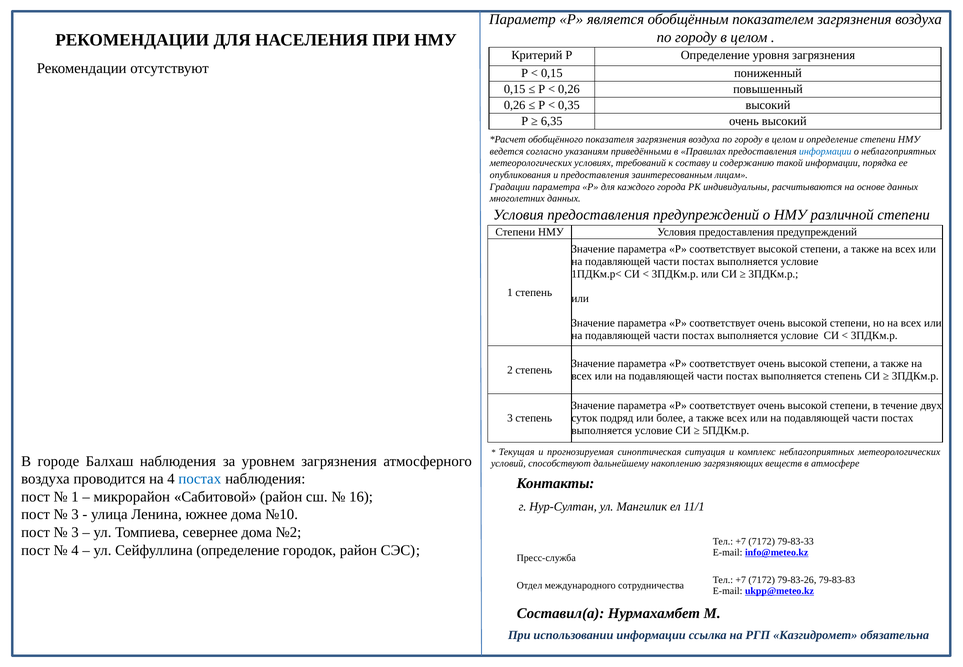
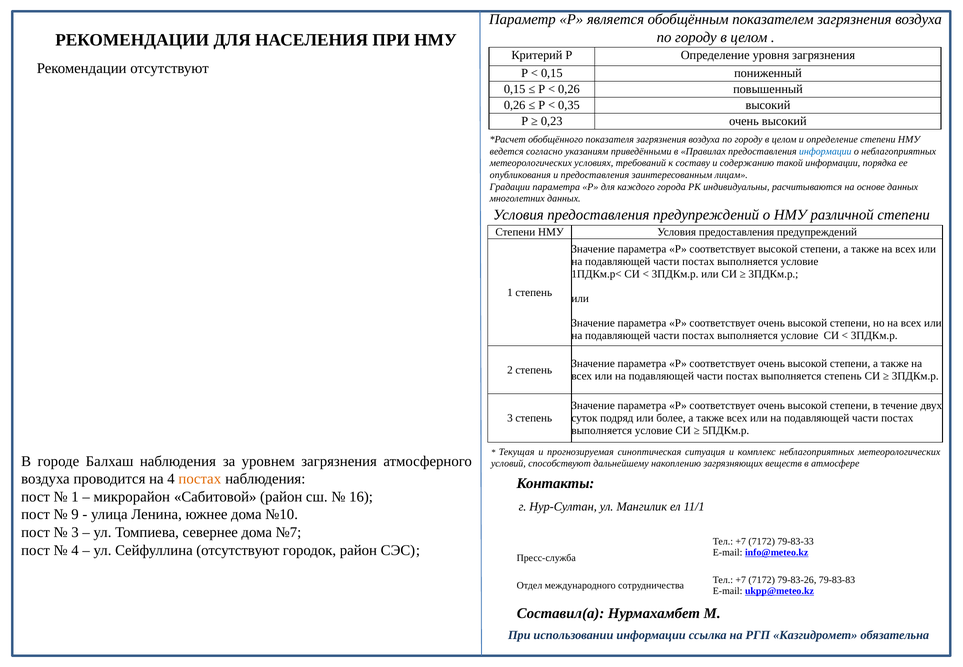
6,35: 6,35 -> 0,23 (552, 121)
постах colour: blue -> orange (200, 479)
3: 3 -> 9 (75, 514)
№2: №2 -> №7 (288, 532)
Сейфуллина определение: определение -> отсутствуют (238, 550)
